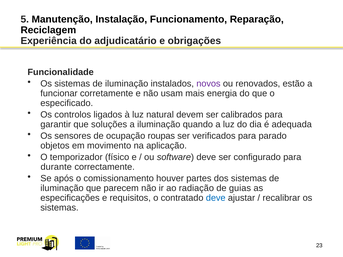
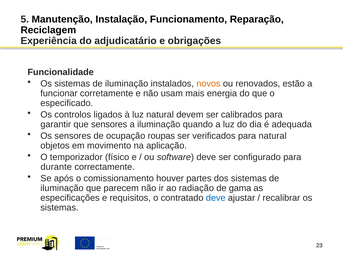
novos colour: purple -> orange (208, 84)
que soluções: soluções -> sensores (109, 125)
para parado: parado -> natural (273, 136)
guias: guias -> gama (240, 188)
